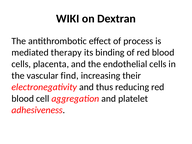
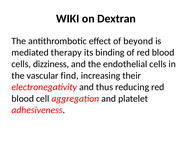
process: process -> beyond (138, 41)
placenta: placenta -> dizziness (51, 64)
